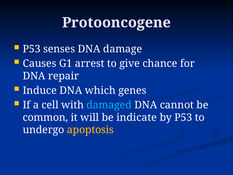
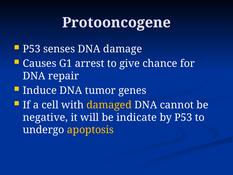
which: which -> tumor (100, 90)
damaged colour: light blue -> yellow (109, 105)
common: common -> negative (45, 117)
